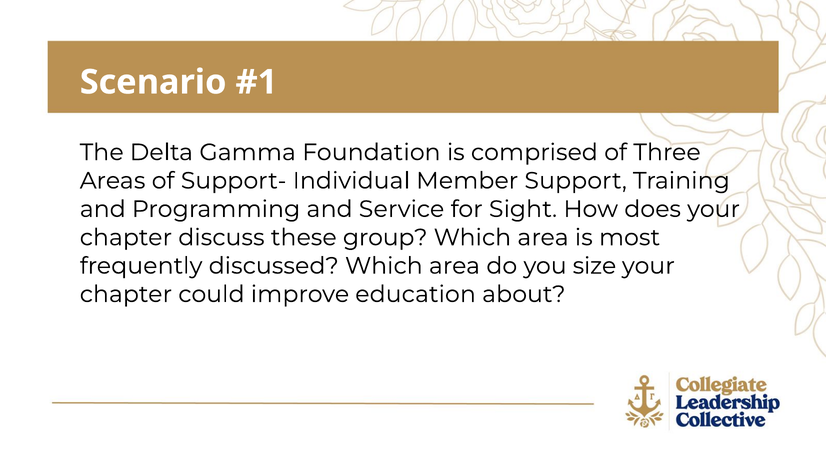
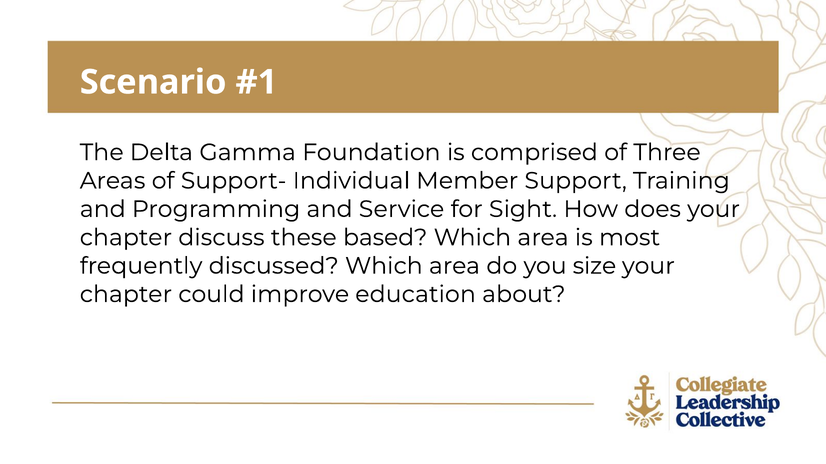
group: group -> based (385, 238)
